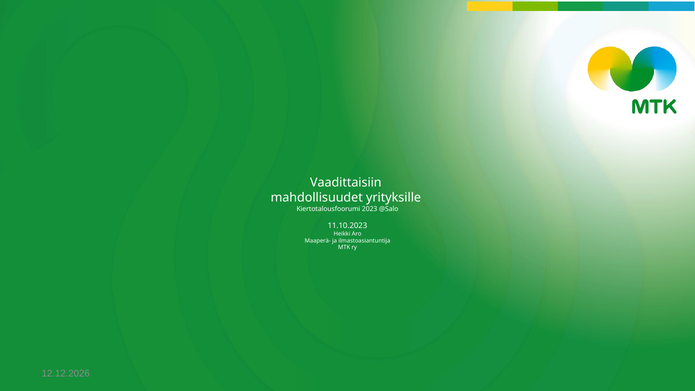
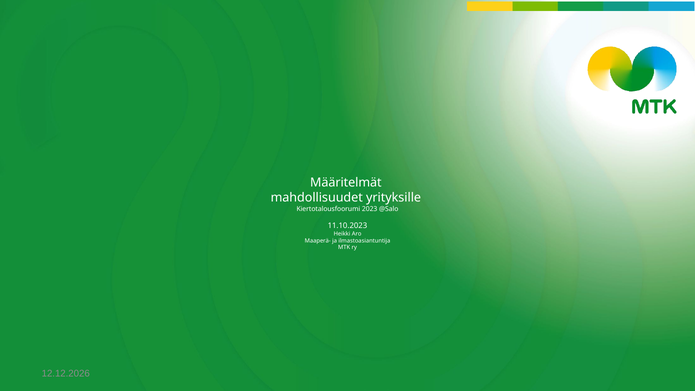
Vaadittaisiin: Vaadittaisiin -> Määritelmät (346, 183)
